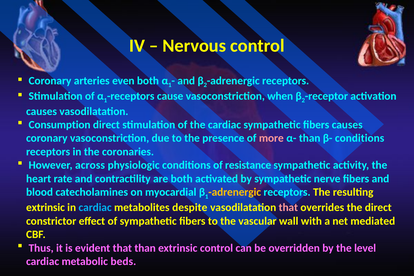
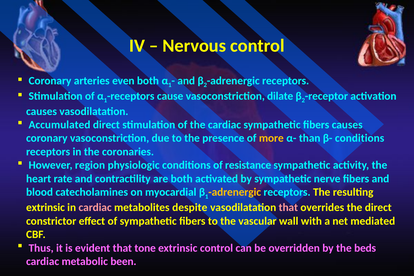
when: when -> dilate (280, 96)
Consumption: Consumption -> Accumulated (60, 125)
more colour: pink -> yellow (271, 138)
across: across -> region (90, 165)
cardiac colour: light blue -> pink (95, 208)
that than: than -> tone (145, 248)
level: level -> beds (365, 248)
beds: beds -> been (123, 262)
